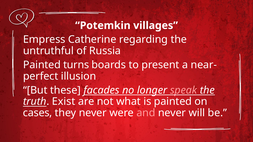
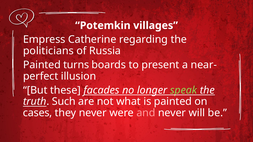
untruthful: untruthful -> politicians (48, 51)
speak colour: pink -> light green (184, 90)
Exist: Exist -> Such (64, 102)
